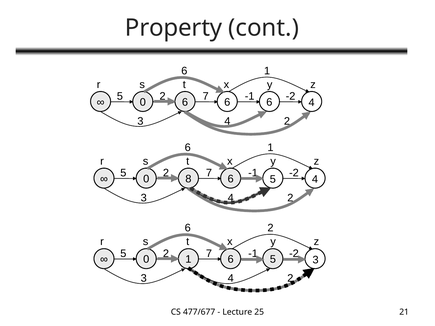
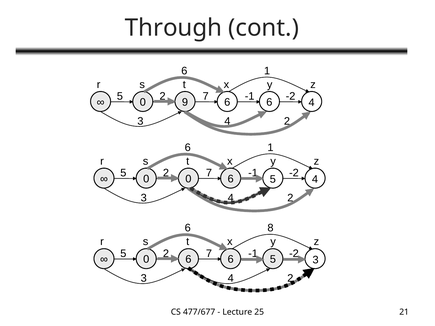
Property: Property -> Through (174, 28)
6: 6 -> 9 (185, 102)
8: 8 -> 0 (188, 179)
6 2: 2 -> 8 (270, 228)
1: 1 -> 6 (188, 260)
